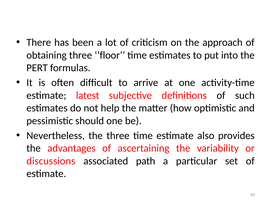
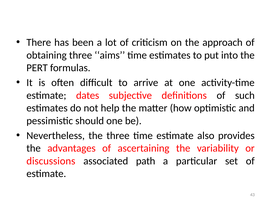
floor: floor -> aims (110, 55)
latest: latest -> dates (88, 95)
